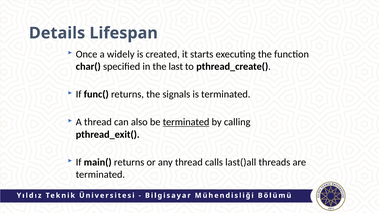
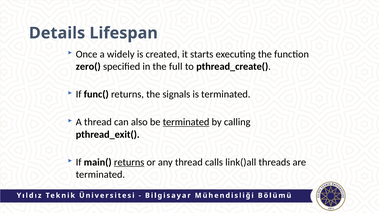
char(: char( -> zero( (88, 67)
last: last -> full (176, 67)
returns underline: none -> present (129, 162)
last()all: last()all -> link()all (241, 162)
